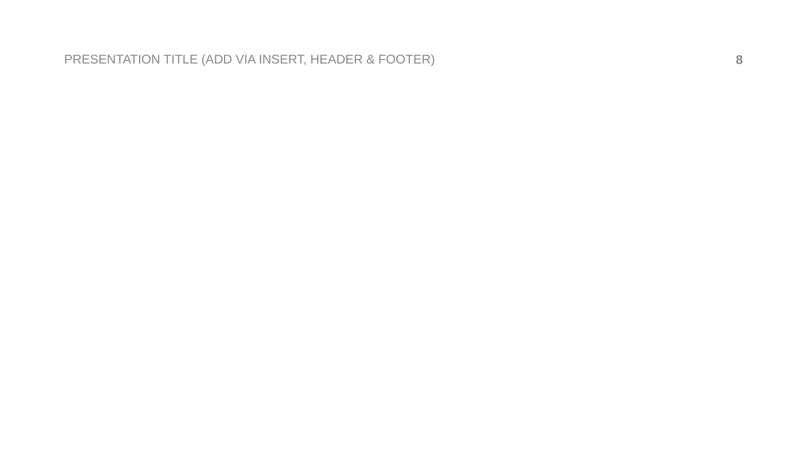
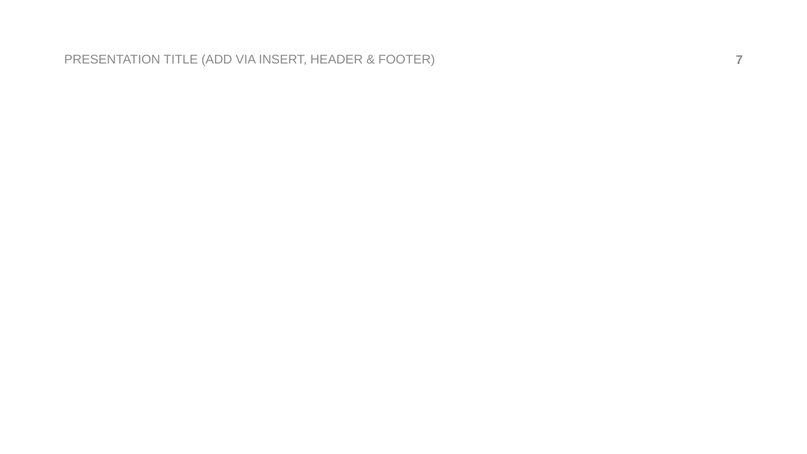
8: 8 -> 7 (739, 60)
